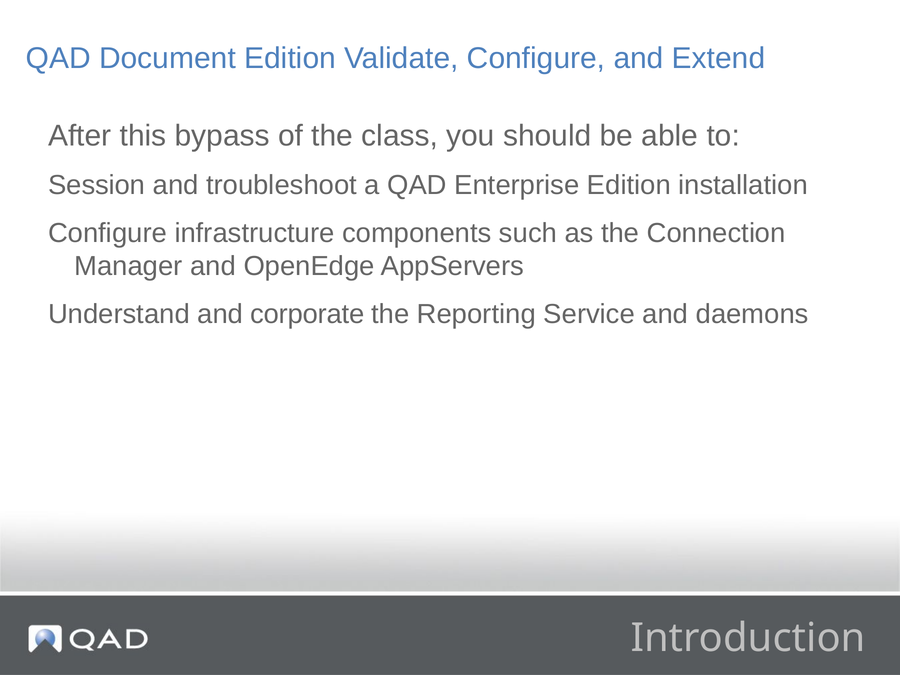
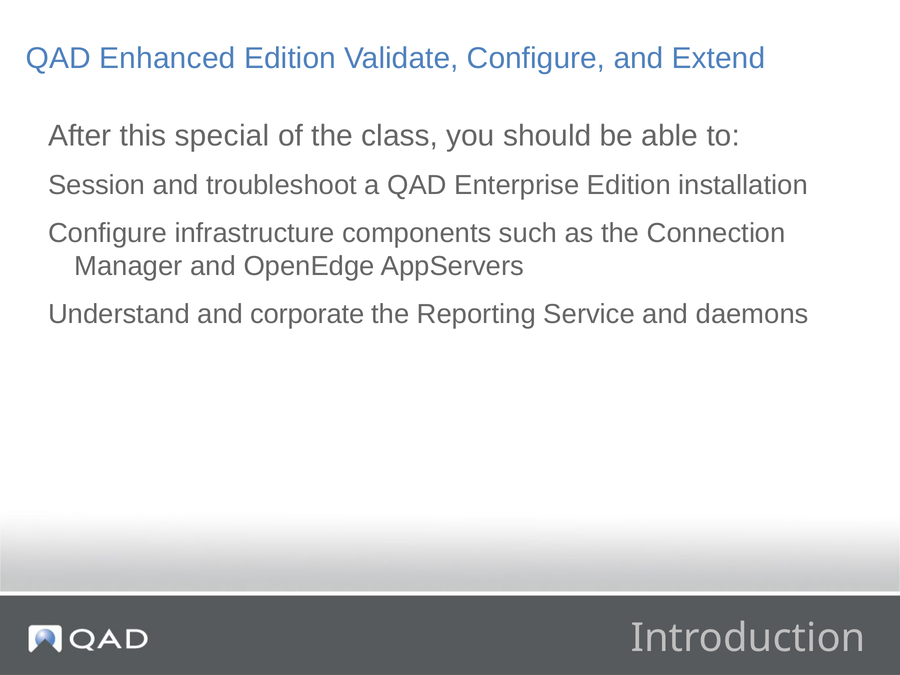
Document: Document -> Enhanced (167, 58)
bypass: bypass -> special (222, 136)
